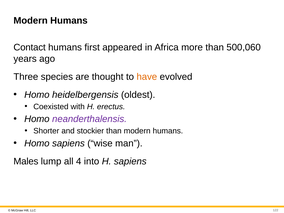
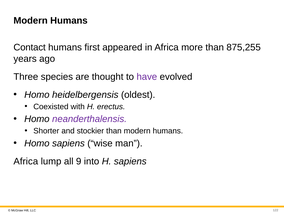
500,060: 500,060 -> 875,255 (244, 47)
have colour: orange -> purple (147, 77)
Males: Males -> Africa (26, 161)
4: 4 -> 9 (79, 161)
